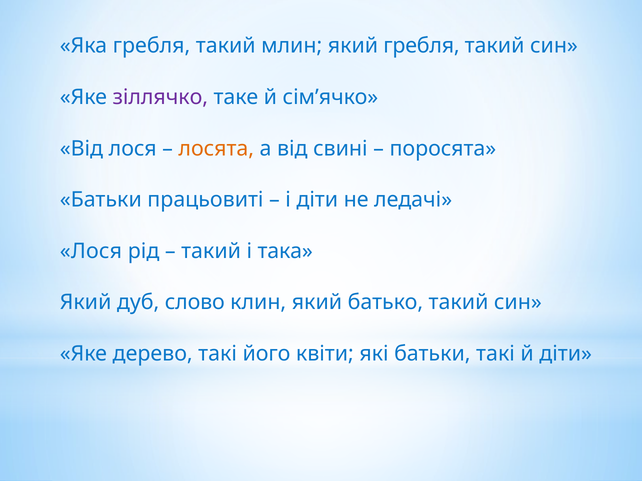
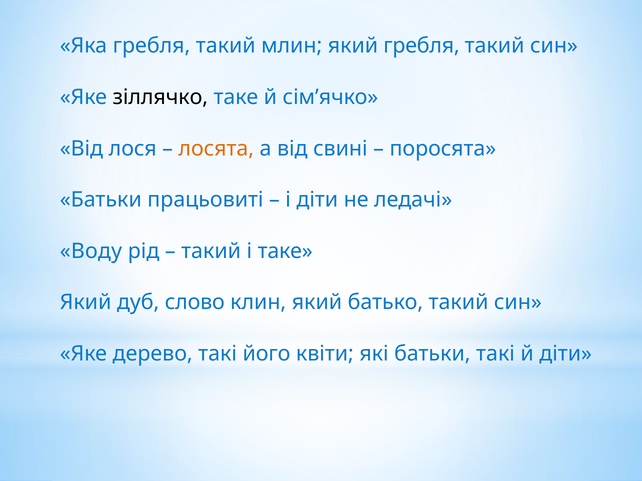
зіллячко colour: purple -> black (160, 97)
Лося: Лося -> Воду (91, 251)
і така: така -> таке (285, 251)
